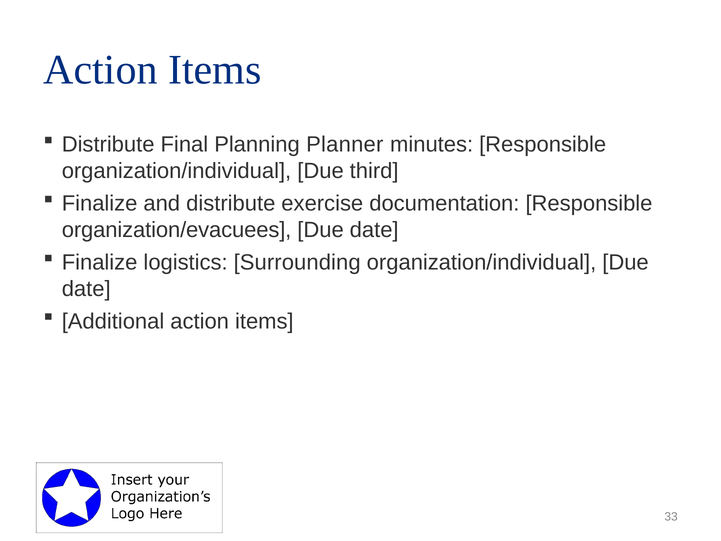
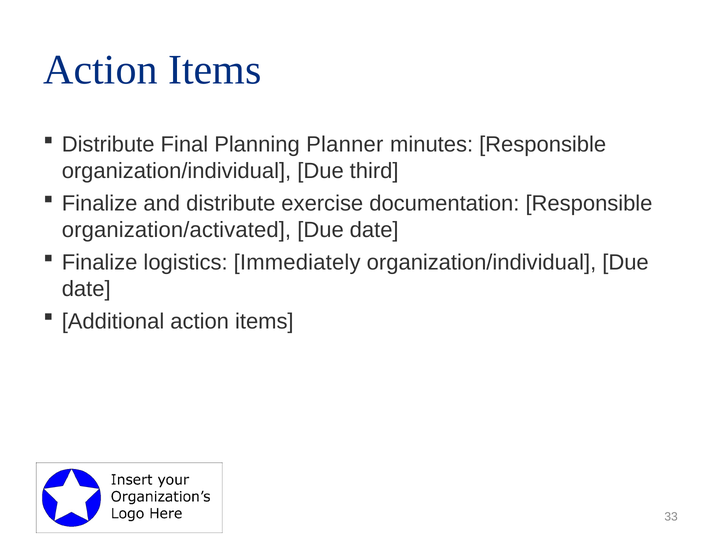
organization/evacuees: organization/evacuees -> organization/activated (176, 230)
Surrounding: Surrounding -> Immediately (297, 262)
